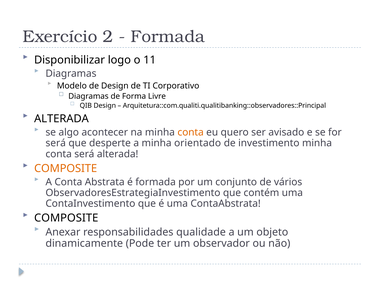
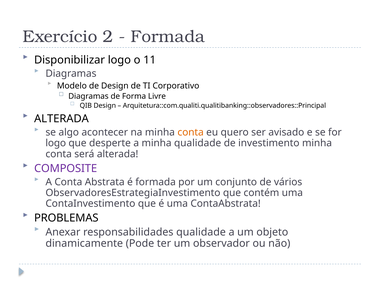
será: será -> logo (56, 143)
minha orientado: orientado -> qualidade (198, 143)
COMPOSITE colour: orange -> purple (66, 168)
COMPOSITE: COMPOSITE -> PROBLEMAS (66, 218)
